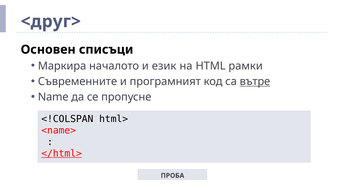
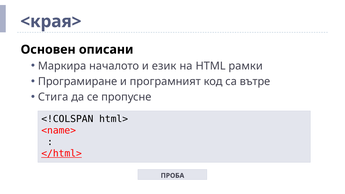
<друг>: <друг> -> <края> (51, 22)
списъци: списъци -> описани (106, 50)
Съвременните: Съвременните -> Програмиране (78, 82)
вътре underline: present -> none (255, 82)
Name: Name -> Стига (53, 97)
